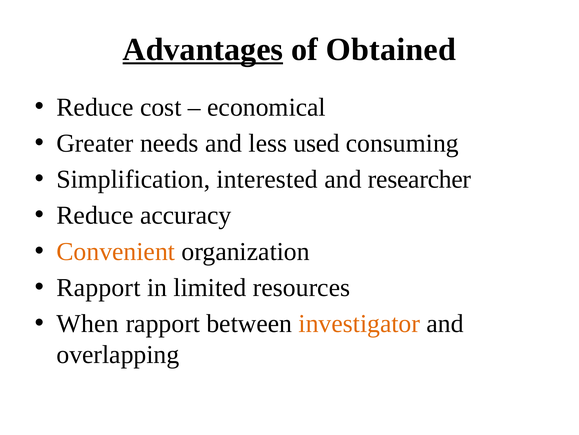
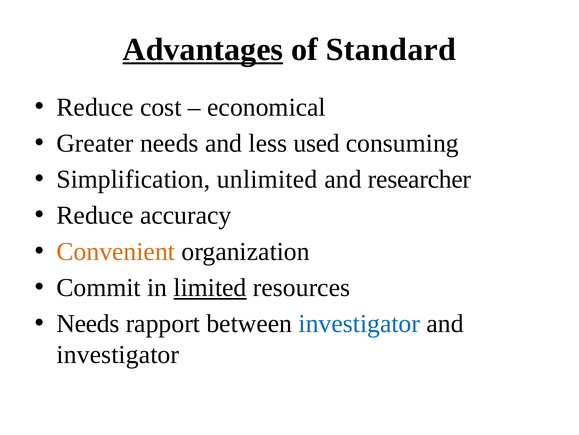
Obtained: Obtained -> Standard (391, 50)
interested: interested -> unlimited (267, 179)
Rapport: Rapport -> Commit (99, 287)
limited underline: none -> present (210, 287)
When: When -> Needs (88, 323)
investigator colour: orange -> blue (359, 323)
overlapping: overlapping -> investigator (118, 354)
